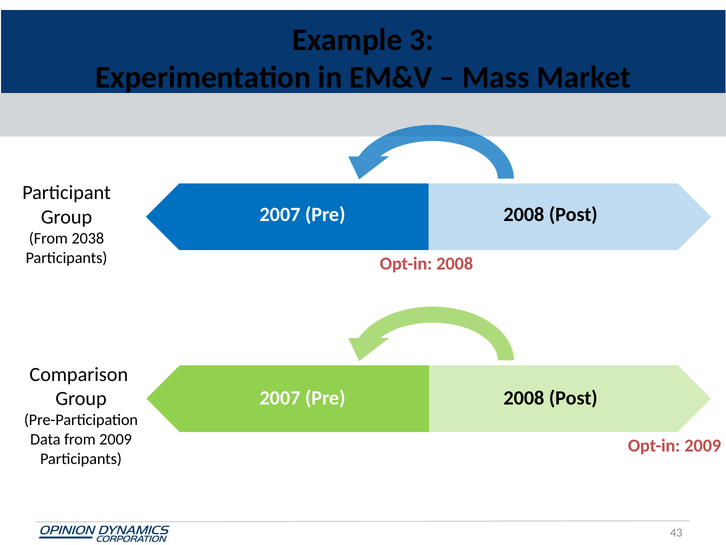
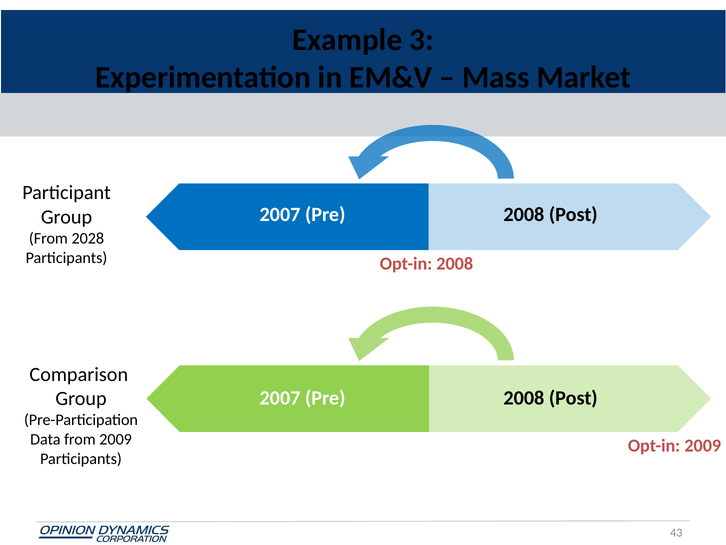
2038: 2038 -> 2028 (88, 238)
